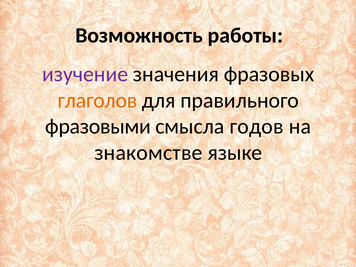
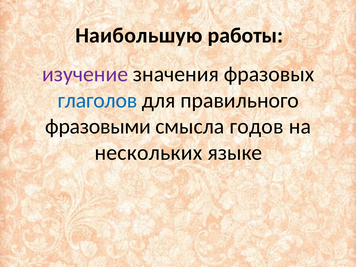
Возможность: Возможность -> Наибольшую (139, 35)
глаголов colour: orange -> blue (97, 100)
знакомстве: знакомстве -> нескольких (148, 153)
